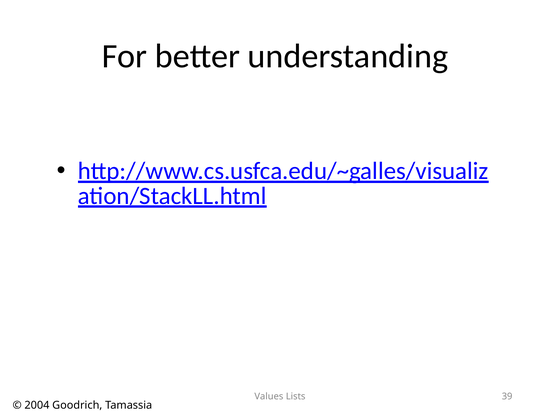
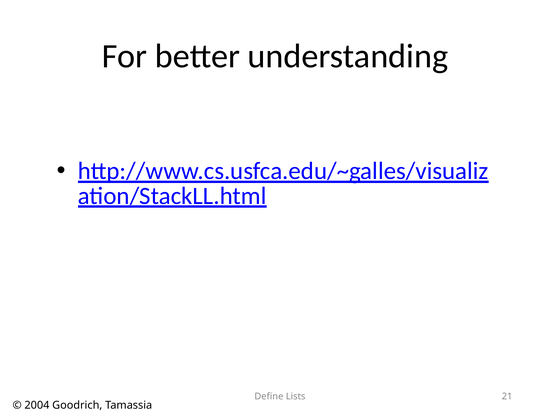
Values: Values -> Define (269, 397)
39: 39 -> 21 (507, 397)
